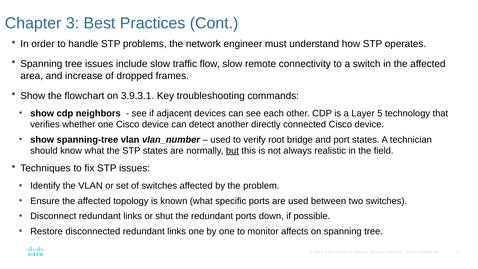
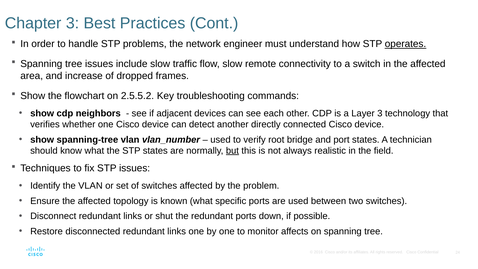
operates underline: none -> present (405, 44)
3.9.3.1: 3.9.3.1 -> 2.5.5.2 (137, 96)
Layer 5: 5 -> 3 (380, 113)
